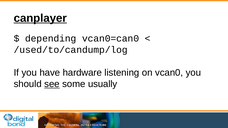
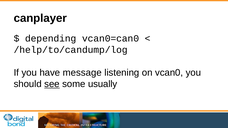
canplayer underline: present -> none (40, 18)
/used/to/candump/log: /used/to/candump/log -> /help/to/candump/log (71, 50)
hardware: hardware -> message (82, 73)
